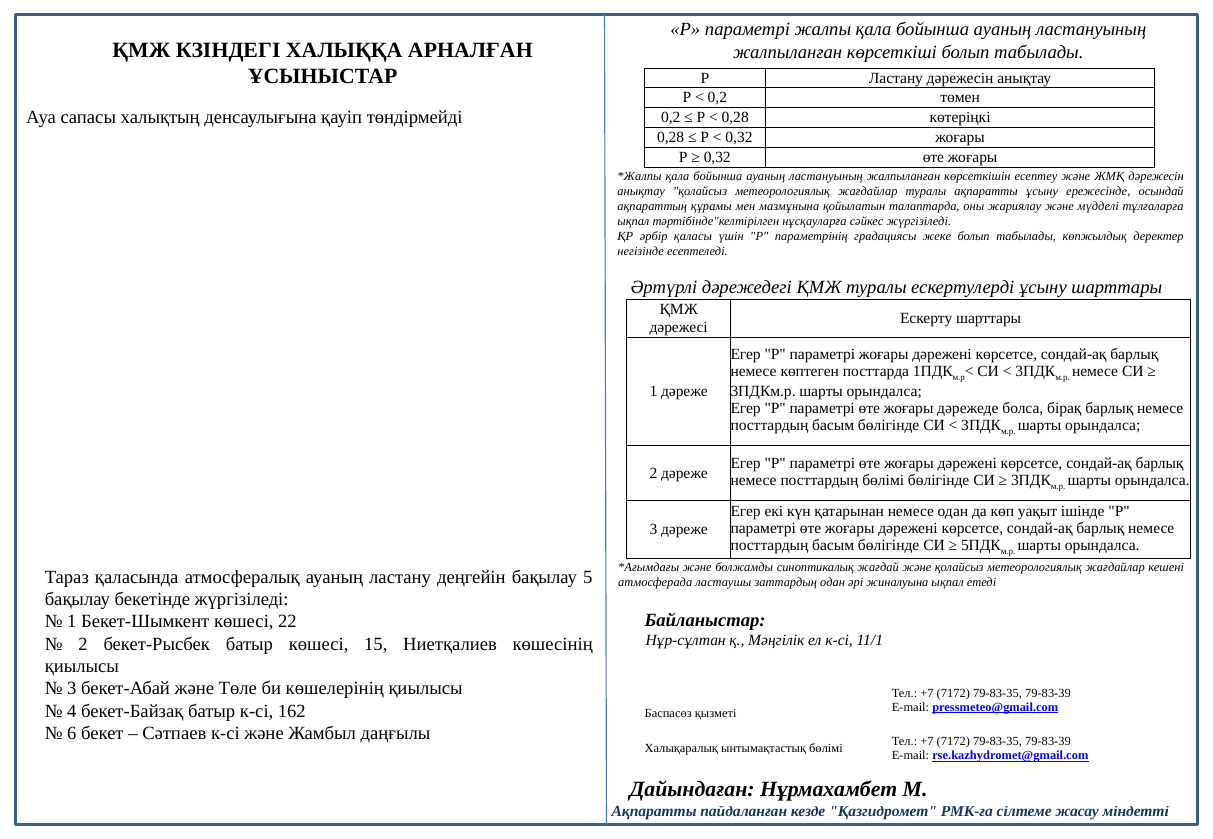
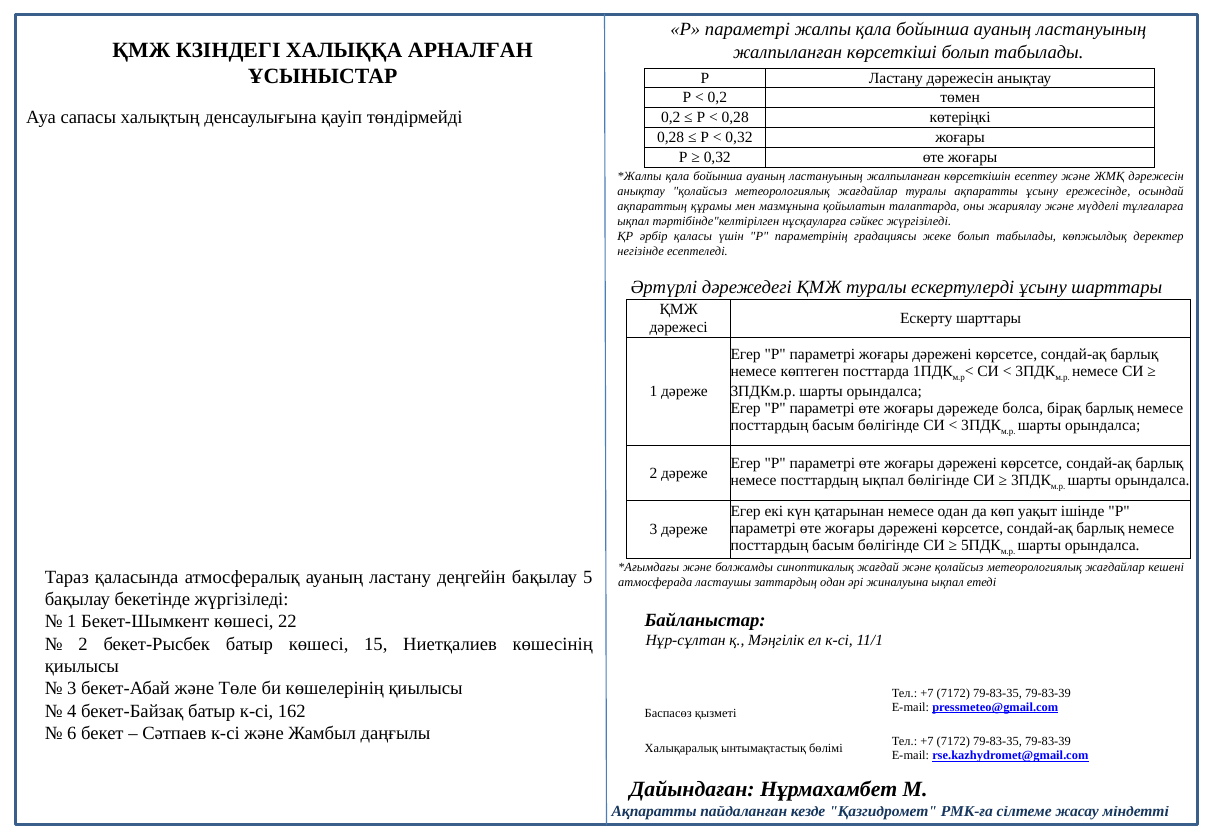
посттардың бөлімі: бөлімі -> ықпал (883, 481)
